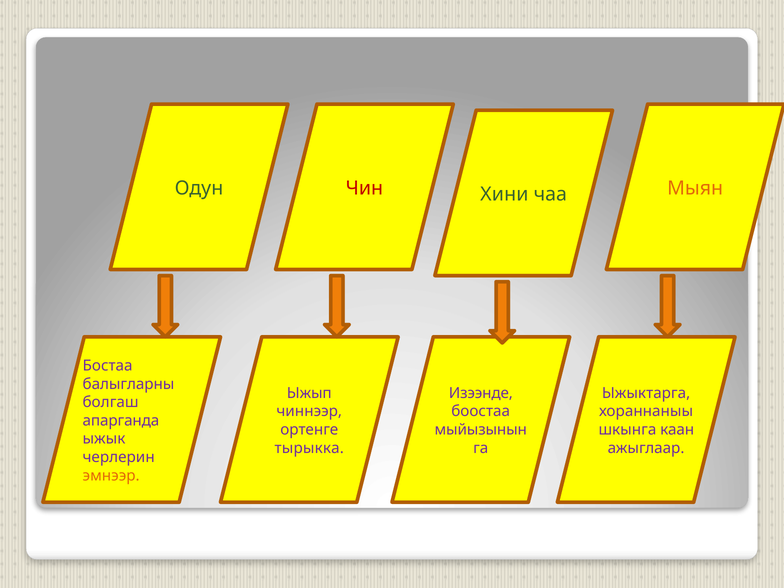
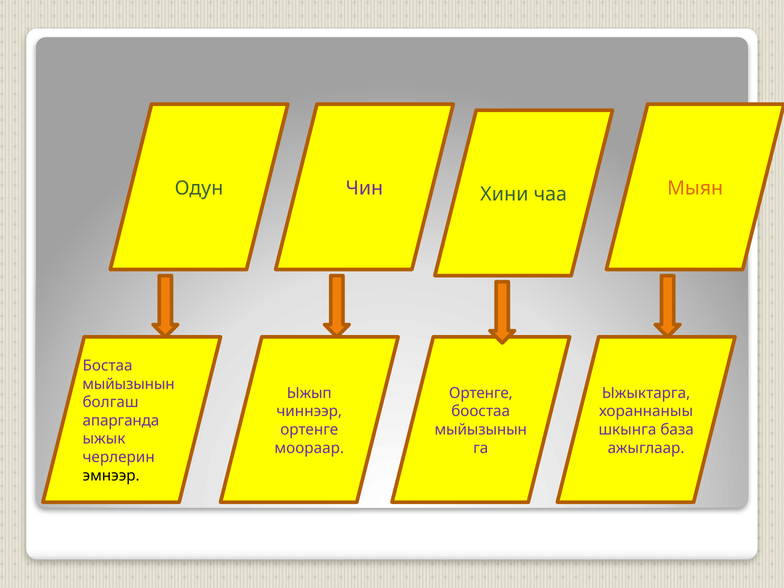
Чин colour: red -> purple (364, 188)
балыгларны: балыгларны -> мыйызынын (129, 384)
Изээнде: Изээнде -> Ортенге (481, 393)
каан: каан -> база (677, 430)
тырыкка: тырыкка -> моораар (309, 448)
эмнээр colour: orange -> black (111, 475)
